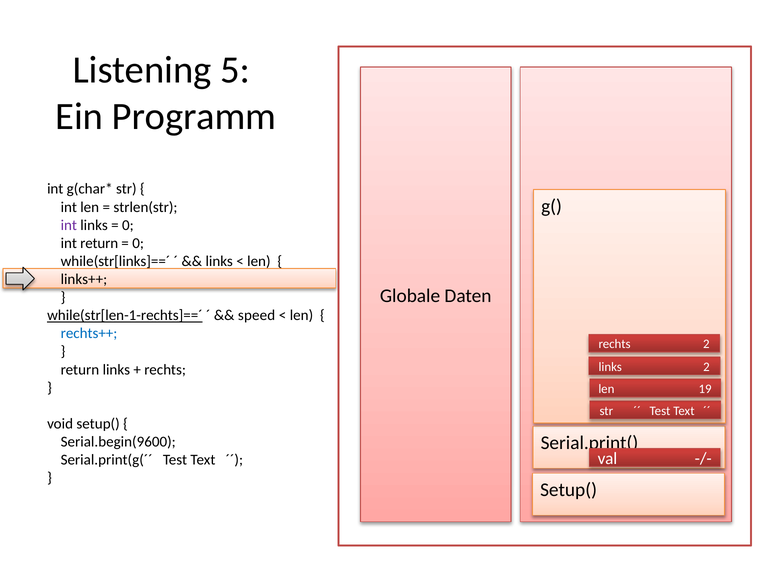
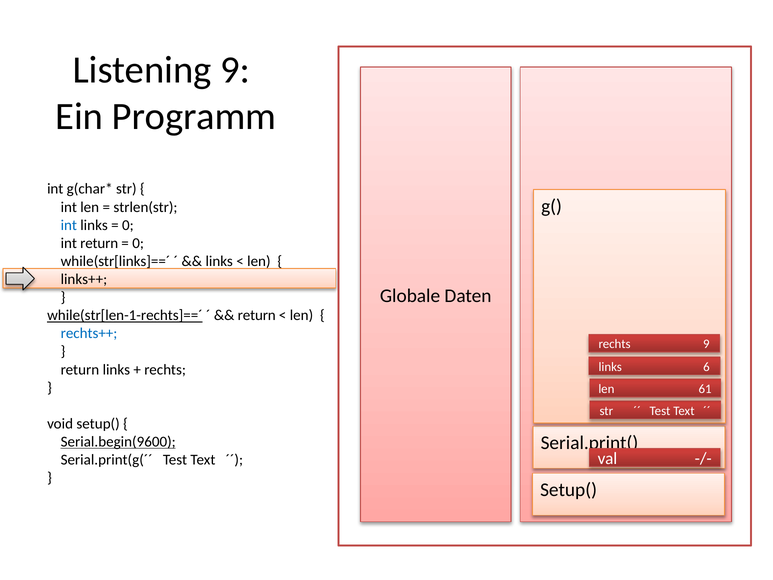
Listening 5: 5 -> 9 (235, 70)
int colour: purple -> blue (69, 225)
speed: speed -> return (257, 315)
2: 2 -> 9 (706, 344)
2: 2 -> 6 (706, 367)
19: 19 -> 61 (705, 389)
Serial.begin(9600 underline: none -> present (118, 442)
